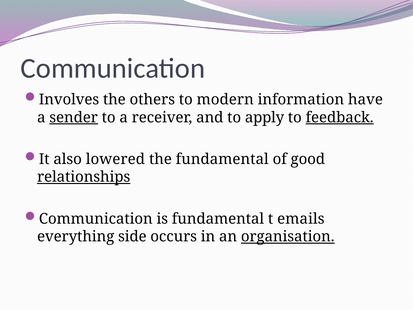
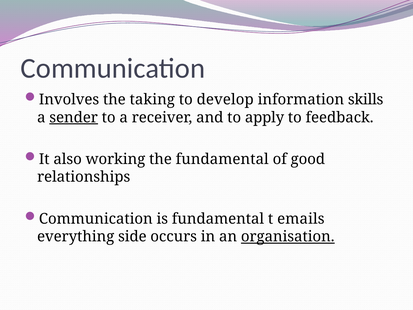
others: others -> taking (152, 99)
modern: modern -> develop (225, 99)
have: have -> skills (366, 99)
feedback underline: present -> none (340, 117)
lowered: lowered -> working (115, 159)
relationships underline: present -> none (84, 177)
